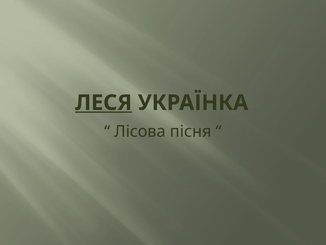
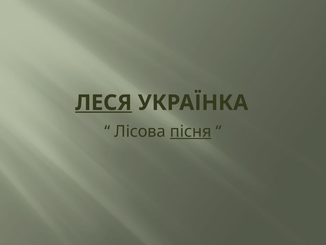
пісня underline: none -> present (191, 131)
